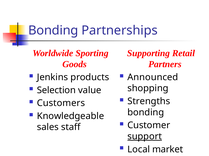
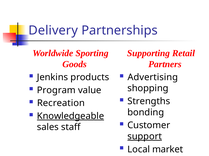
Bonding: Bonding -> Delivery (53, 30)
Announced: Announced -> Advertising (153, 78)
Selection: Selection -> Program (56, 91)
Customers: Customers -> Recreation (61, 104)
Knowledgeable underline: none -> present (71, 117)
